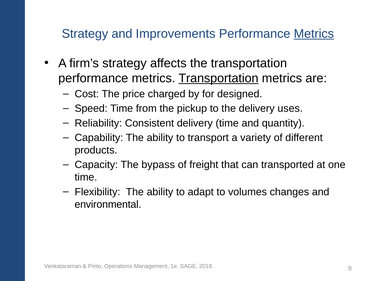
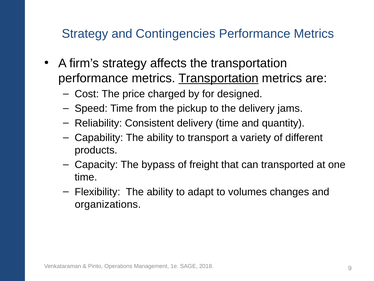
Improvements: Improvements -> Contingencies (176, 34)
Metrics underline: present -> none (314, 34)
uses: uses -> jams (290, 108)
environmental: environmental -> organizations (108, 204)
